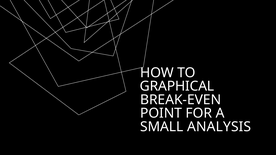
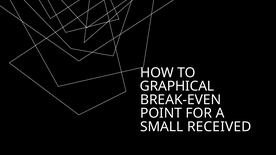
ANALYSIS: ANALYSIS -> RECEIVED (219, 127)
